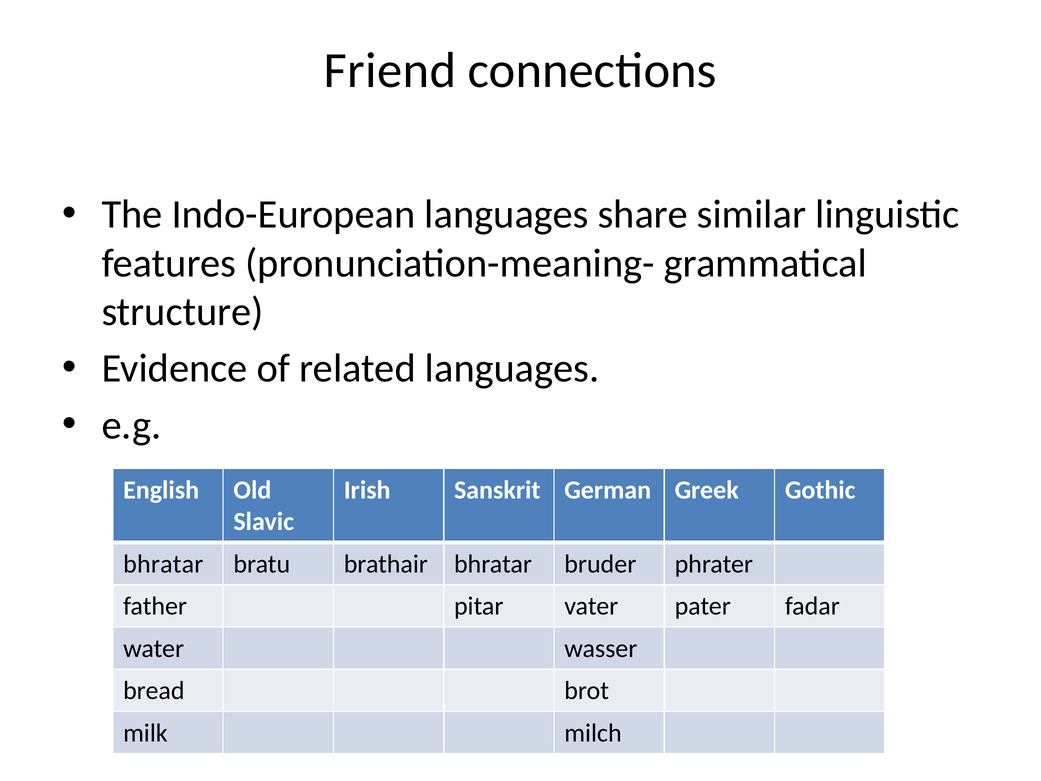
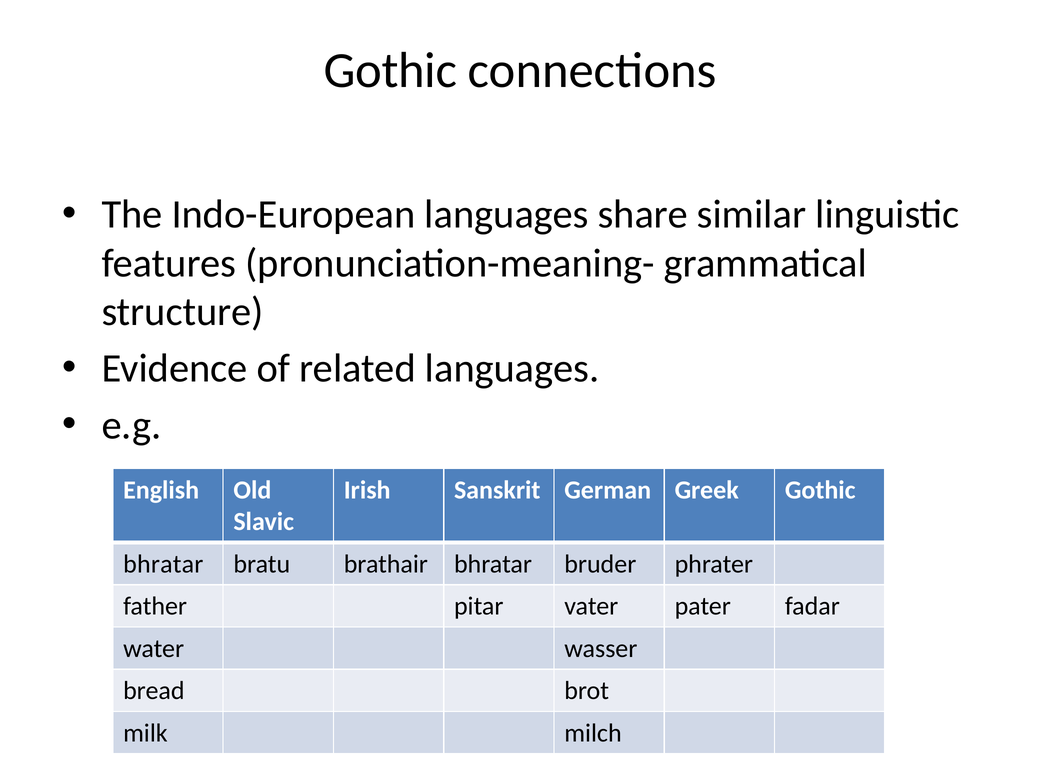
Friend: Friend -> Gothic (390, 70)
